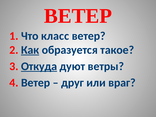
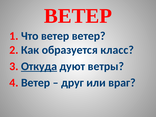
Что класс: класс -> ветер (55, 36)
Как underline: present -> none (30, 50)
такое: такое -> класс (117, 50)
